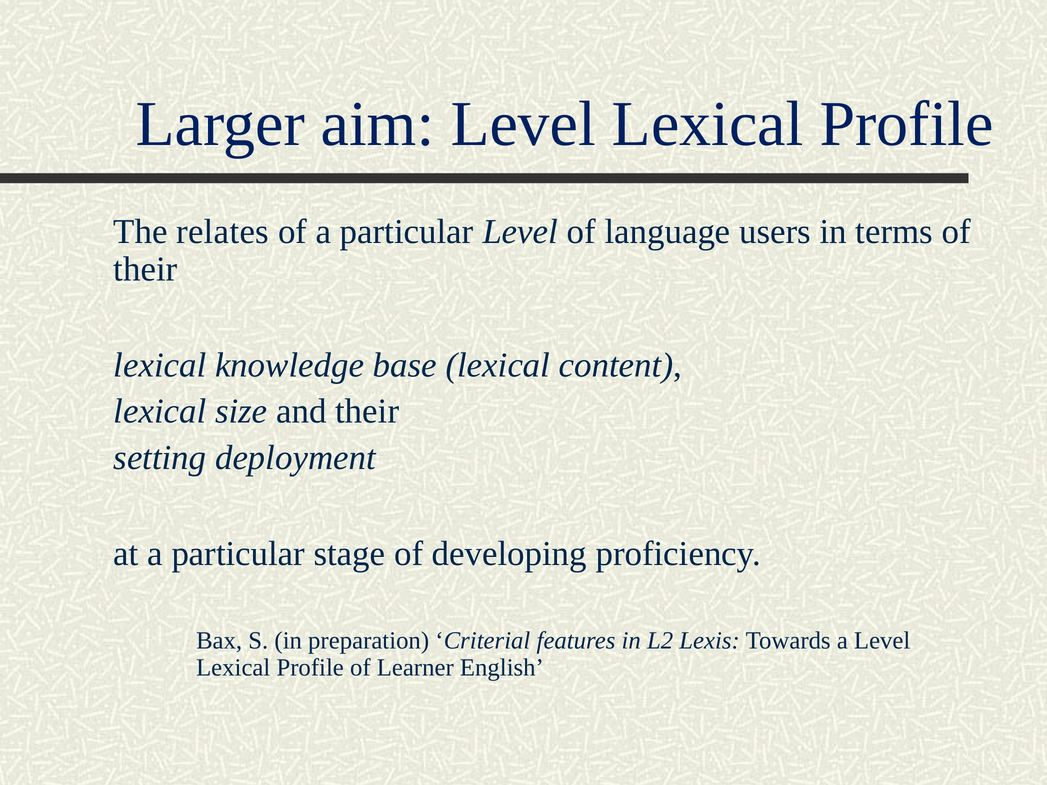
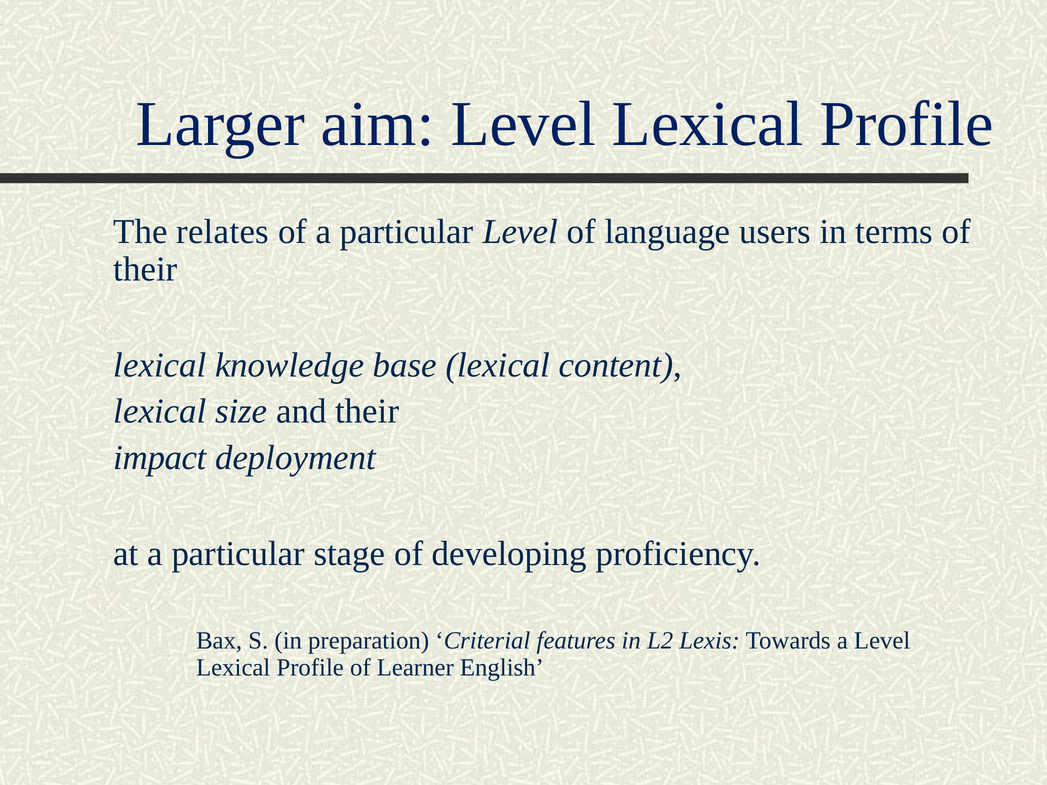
setting: setting -> impact (160, 458)
